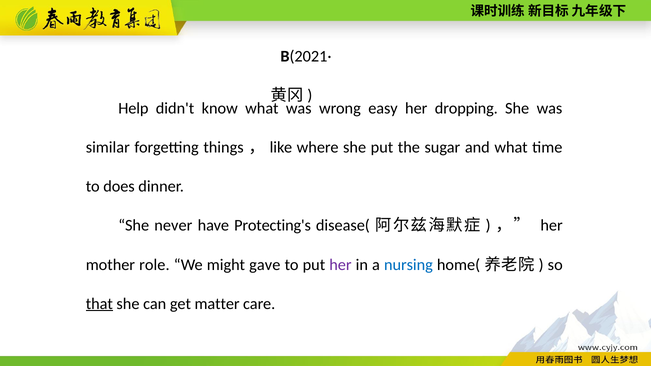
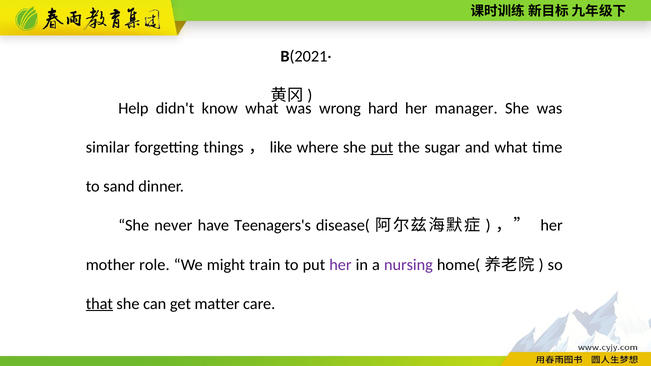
easy: easy -> hard (383, 109)
dropping: dropping -> manager (466, 109)
put underline: none -> present (382, 148)
does: does -> sand (119, 187)
Protecting's: Protecting's -> Teenagers's (273, 226)
gave: gave -> train (265, 265)
nursing colour: blue -> purple (408, 265)
